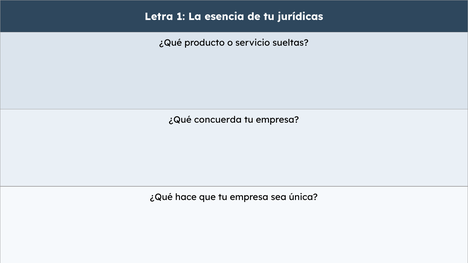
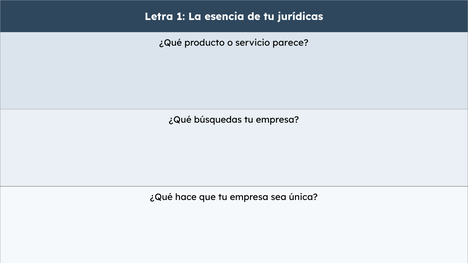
sueltas: sueltas -> parece (291, 43)
concuerda: concuerda -> búsquedas (218, 120)
